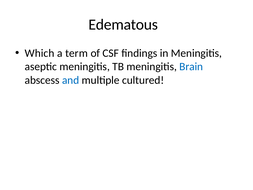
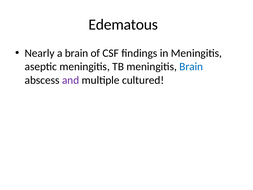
Which: Which -> Nearly (40, 53)
a term: term -> brain (77, 53)
and colour: blue -> purple (71, 80)
